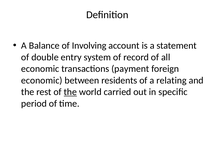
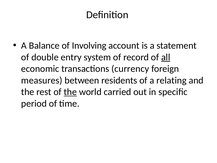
all underline: none -> present (166, 57)
payment: payment -> currency (130, 69)
economic: economic -> measures (42, 80)
